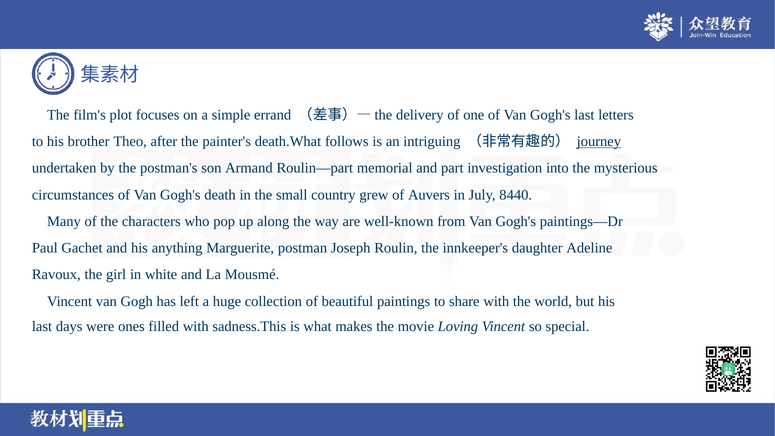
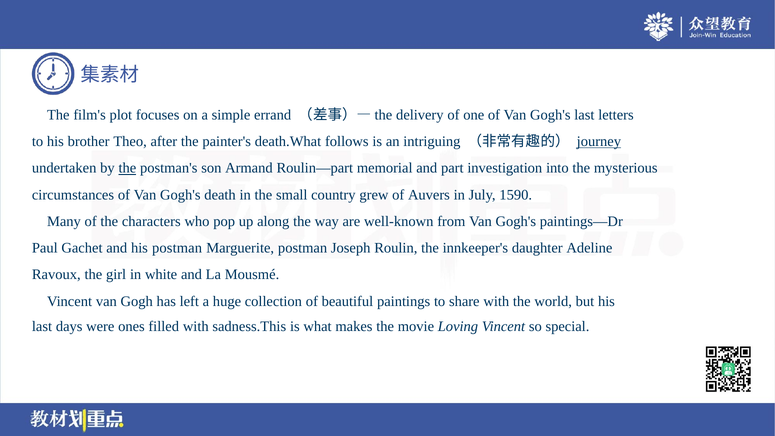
the underline: none -> present (127, 168)
8440: 8440 -> 1590 (516, 195)
his anything: anything -> postman (177, 248)
